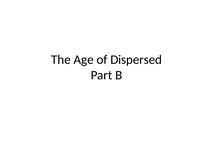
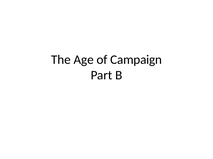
Dispersed: Dispersed -> Campaign (136, 60)
